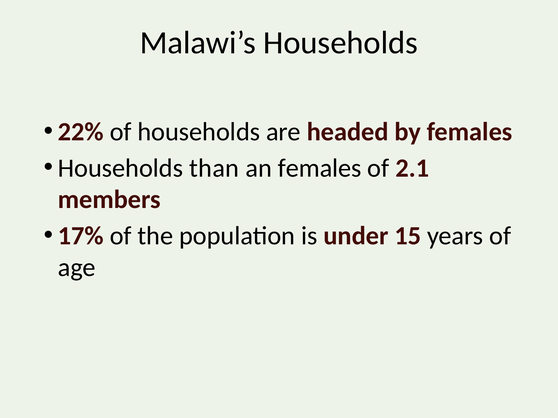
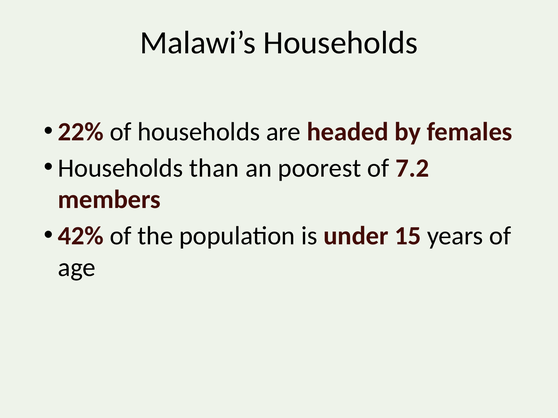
an females: females -> poorest (320, 168)
2.1: 2.1 -> 7.2 (412, 168)
17%: 17% -> 42% (81, 236)
